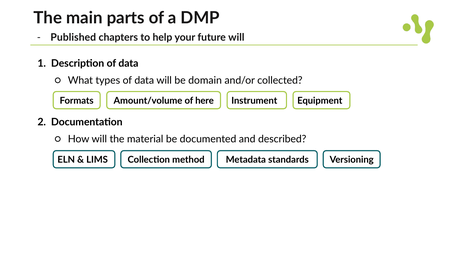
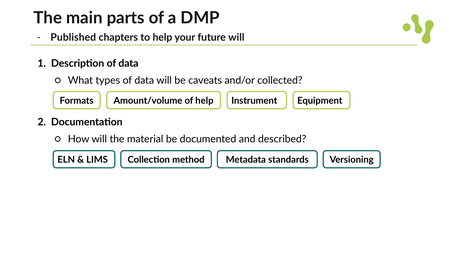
domain: domain -> caveats (205, 80)
of here: here -> help (204, 101)
